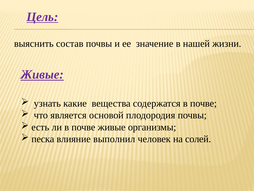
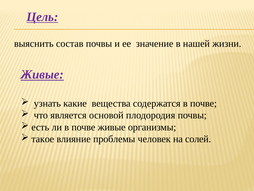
песка: песка -> такое (43, 139)
выполнил: выполнил -> проблемы (114, 139)
